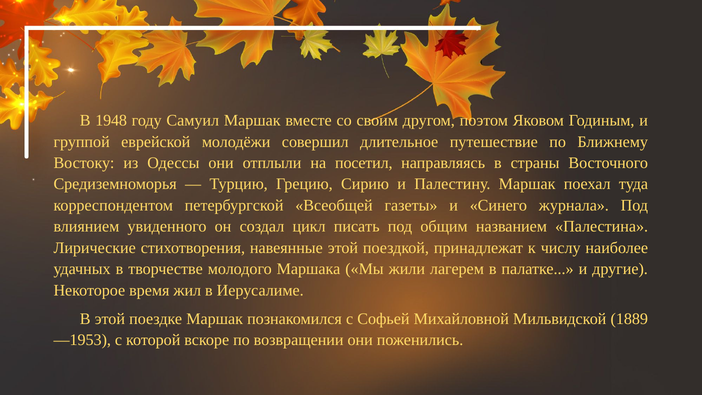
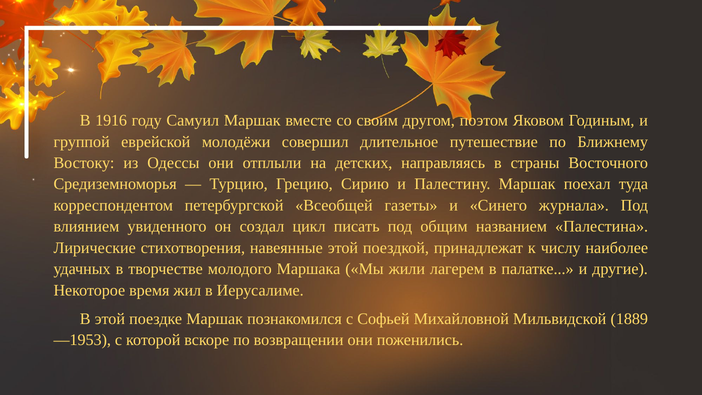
1948: 1948 -> 1916 (111, 120)
посетил: посетил -> детских (364, 163)
